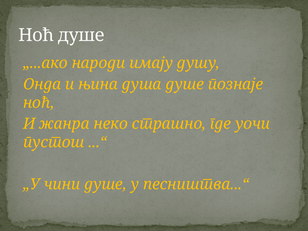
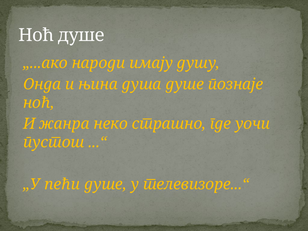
чини: чини -> пећи (62, 184)
песништва...“: песништва...“ -> телевизоре...“ (196, 184)
